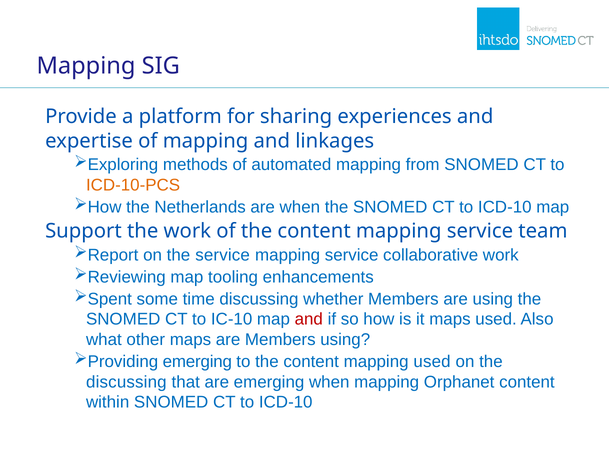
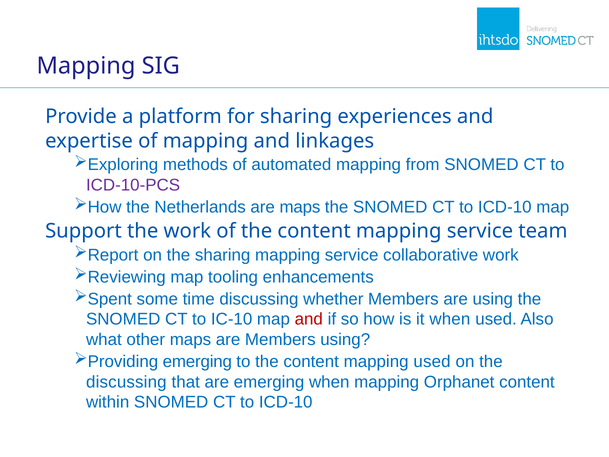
ICD-10-PCS colour: orange -> purple (133, 185)
are when: when -> maps (300, 207)
the service: service -> sharing (223, 255)
it maps: maps -> when (450, 319)
